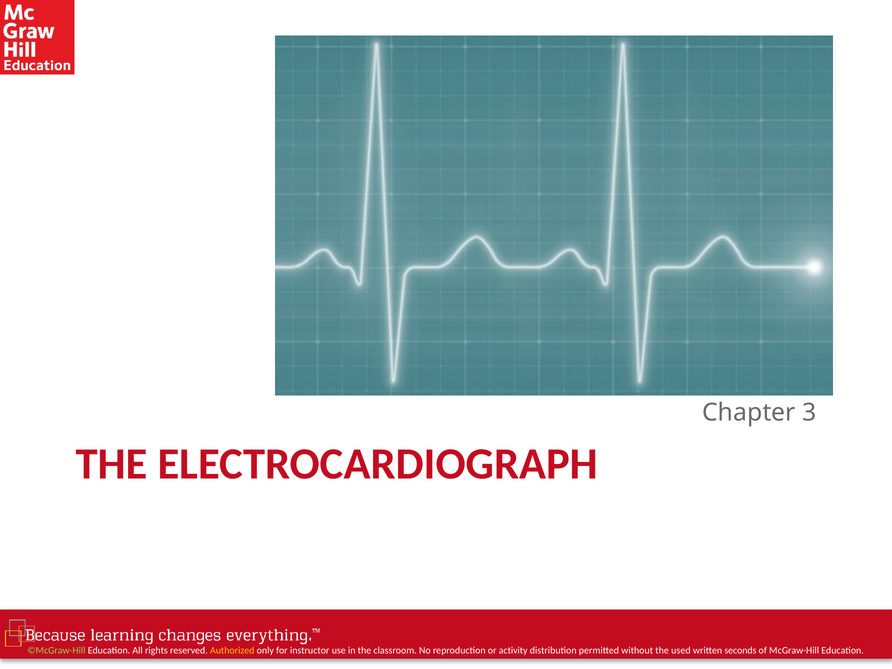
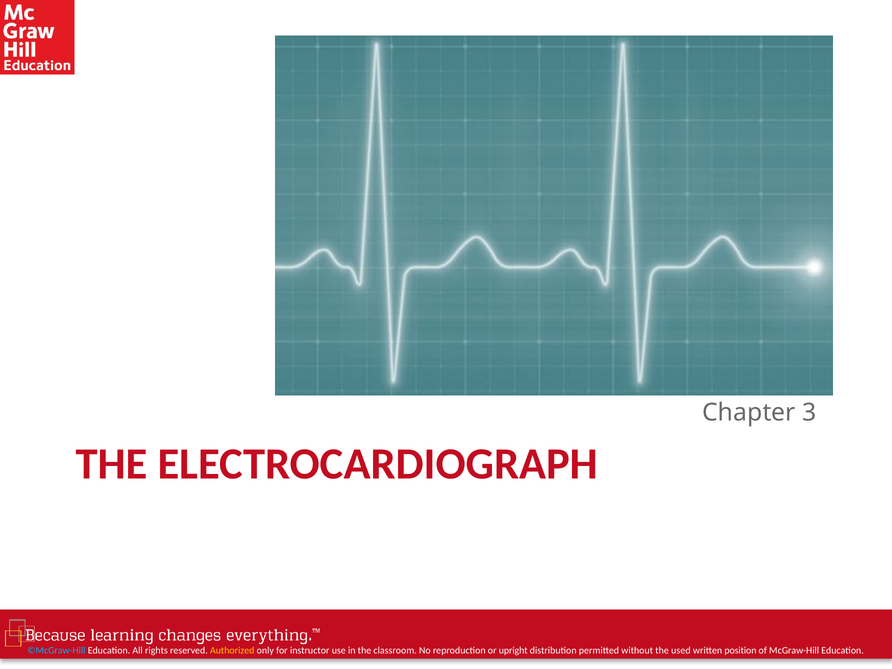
©McGraw-Hill colour: light green -> light blue (56, 650)
activity: activity -> upright (513, 650)
seconds: seconds -> position (740, 650)
